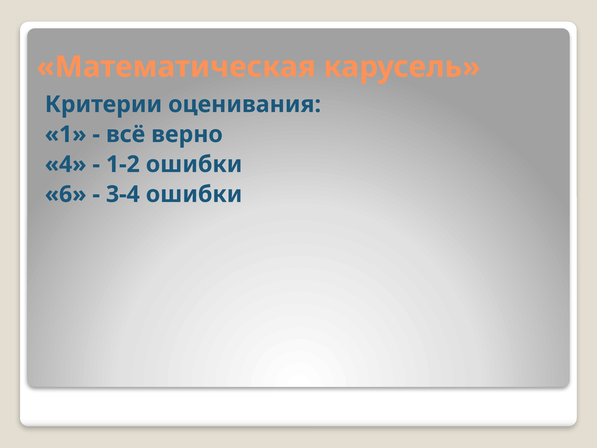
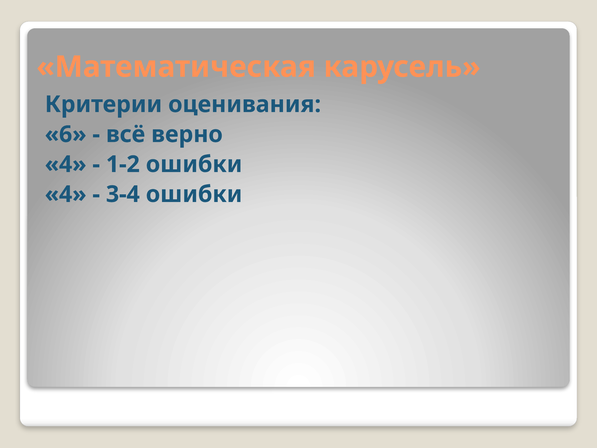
1: 1 -> 6 (66, 134)
6: 6 -> 4 (66, 194)
